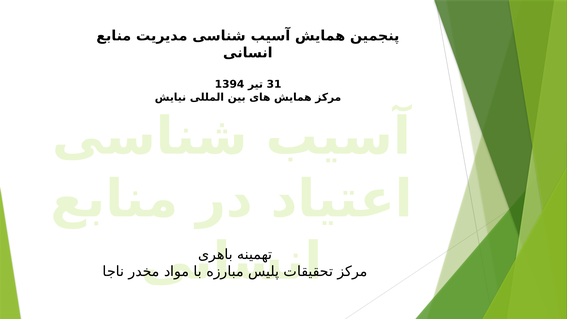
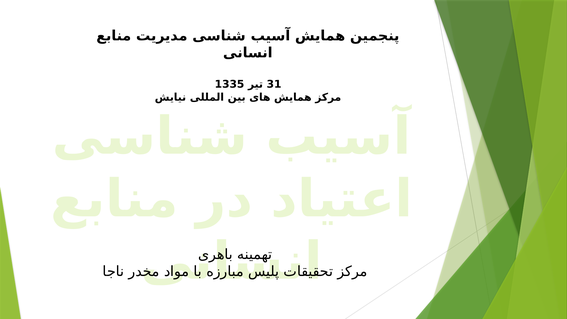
1394: 1394 -> 1335 (230, 84)
